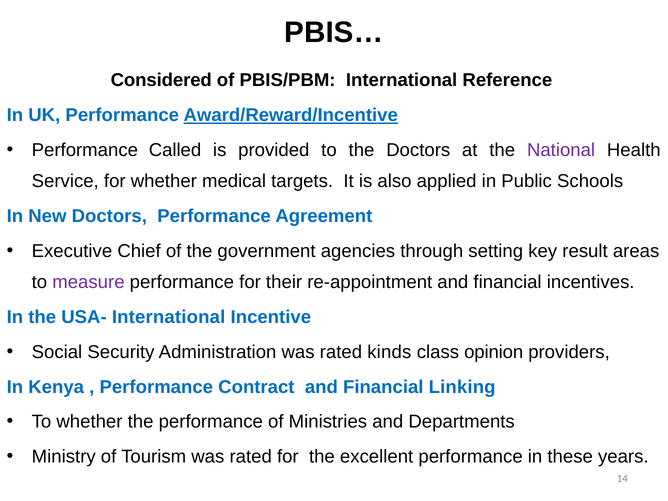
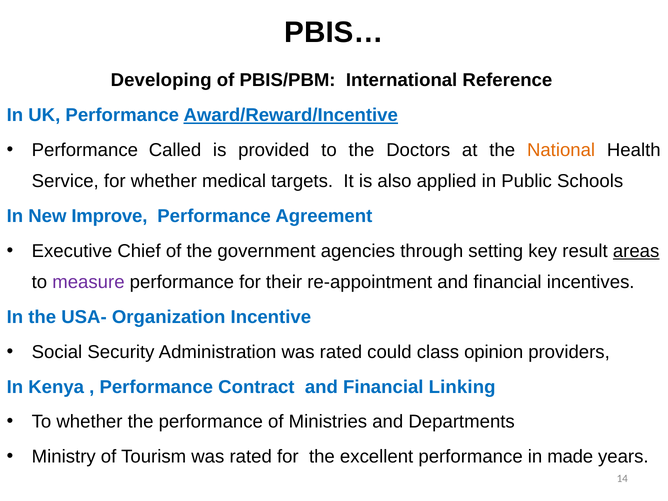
Considered: Considered -> Developing (161, 80)
National colour: purple -> orange (561, 150)
New Doctors: Doctors -> Improve (109, 216)
areas underline: none -> present (636, 251)
USA- International: International -> Organization (169, 317)
kinds: kinds -> could (389, 352)
these: these -> made (570, 457)
